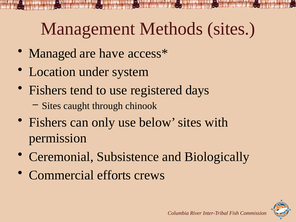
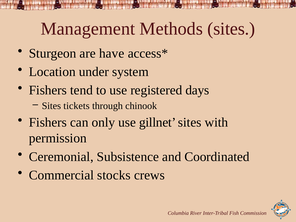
Managed: Managed -> Sturgeon (53, 53)
caught: caught -> tickets (76, 106)
below: below -> gillnet (158, 122)
Biologically: Biologically -> Coordinated (217, 157)
efforts: efforts -> stocks (114, 175)
